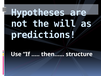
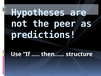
will: will -> peer (65, 24)
